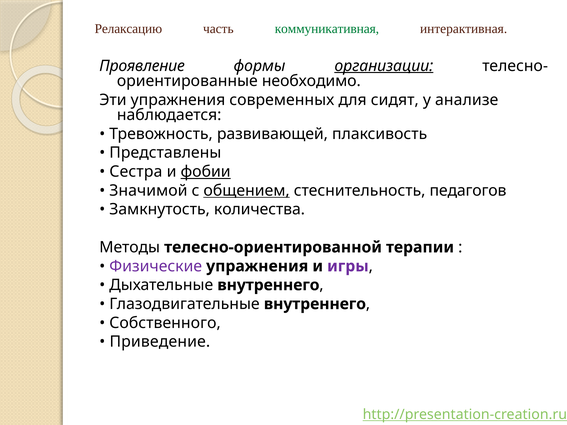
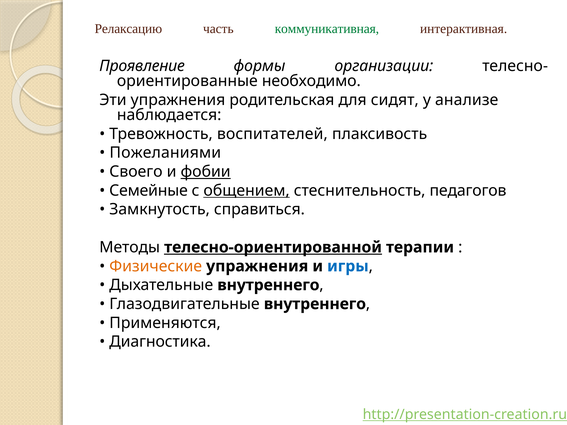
организации underline: present -> none (384, 66)
современных: современных -> родительская (282, 100)
развивающей: развивающей -> воспитателей (272, 134)
Представлены: Представлены -> Пожеланиями (165, 153)
Сестра: Сестра -> Своего (136, 172)
Значимой: Значимой -> Семейные (149, 191)
количества: количества -> справиться (259, 210)
телесно-ориентированной underline: none -> present (273, 247)
Физические colour: purple -> orange (156, 266)
игры colour: purple -> blue (348, 266)
Собственного: Собственного -> Применяются (165, 323)
Приведение: Приведение -> Диагностика (160, 342)
